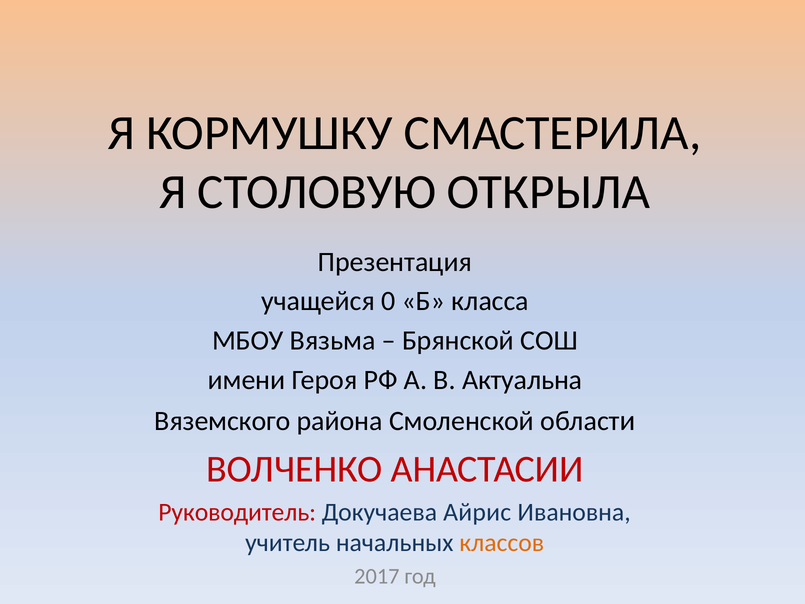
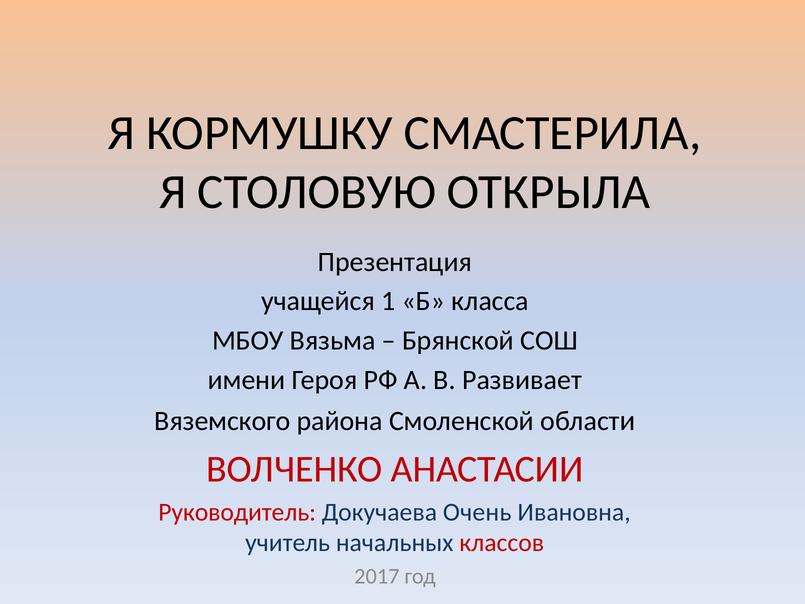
0: 0 -> 1 (388, 301)
Актуальна: Актуальна -> Развивает (522, 380)
Айрис: Айрис -> Очень (477, 512)
классов colour: orange -> red (502, 543)
